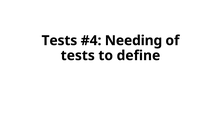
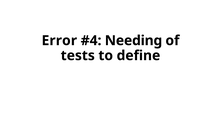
Tests: Tests -> Error (59, 40)
